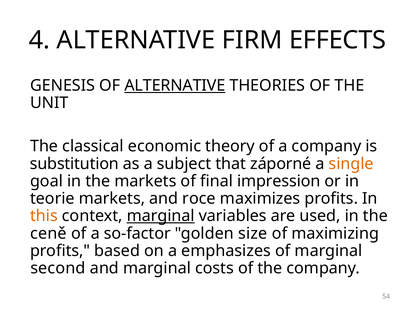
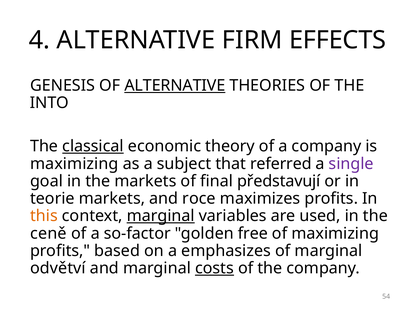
UNIT: UNIT -> INTO (49, 103)
classical underline: none -> present (93, 146)
substitution: substitution -> maximizing (74, 164)
záporné: záporné -> referred (281, 164)
single colour: orange -> purple (351, 164)
impression: impression -> představují (279, 181)
size: size -> free (253, 234)
second: second -> odvětví (58, 268)
costs underline: none -> present (214, 268)
